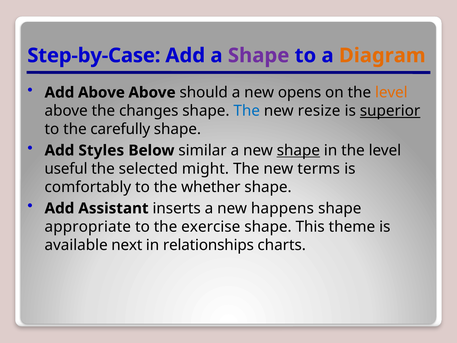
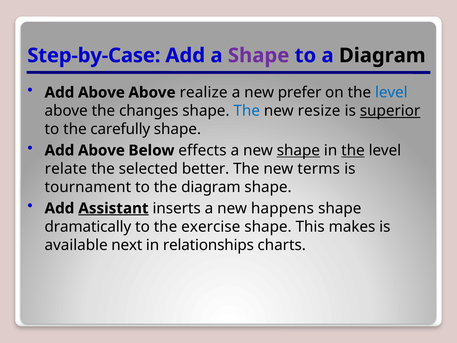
Diagram colour: orange -> black (382, 55)
should: should -> realize (204, 92)
opens: opens -> prefer (300, 92)
level colour: orange -> blue (391, 92)
Styles: Styles -> Above (101, 150)
similar: similar -> effects (202, 150)
the underline: none -> present (353, 150)
useful: useful -> relate (66, 169)
might: might -> better (206, 169)
comfortably: comfortably -> tournament (88, 187)
the whether: whether -> diagram (211, 187)
Assistant underline: none -> present (113, 208)
appropriate: appropriate -> dramatically (88, 227)
theme: theme -> makes (352, 227)
